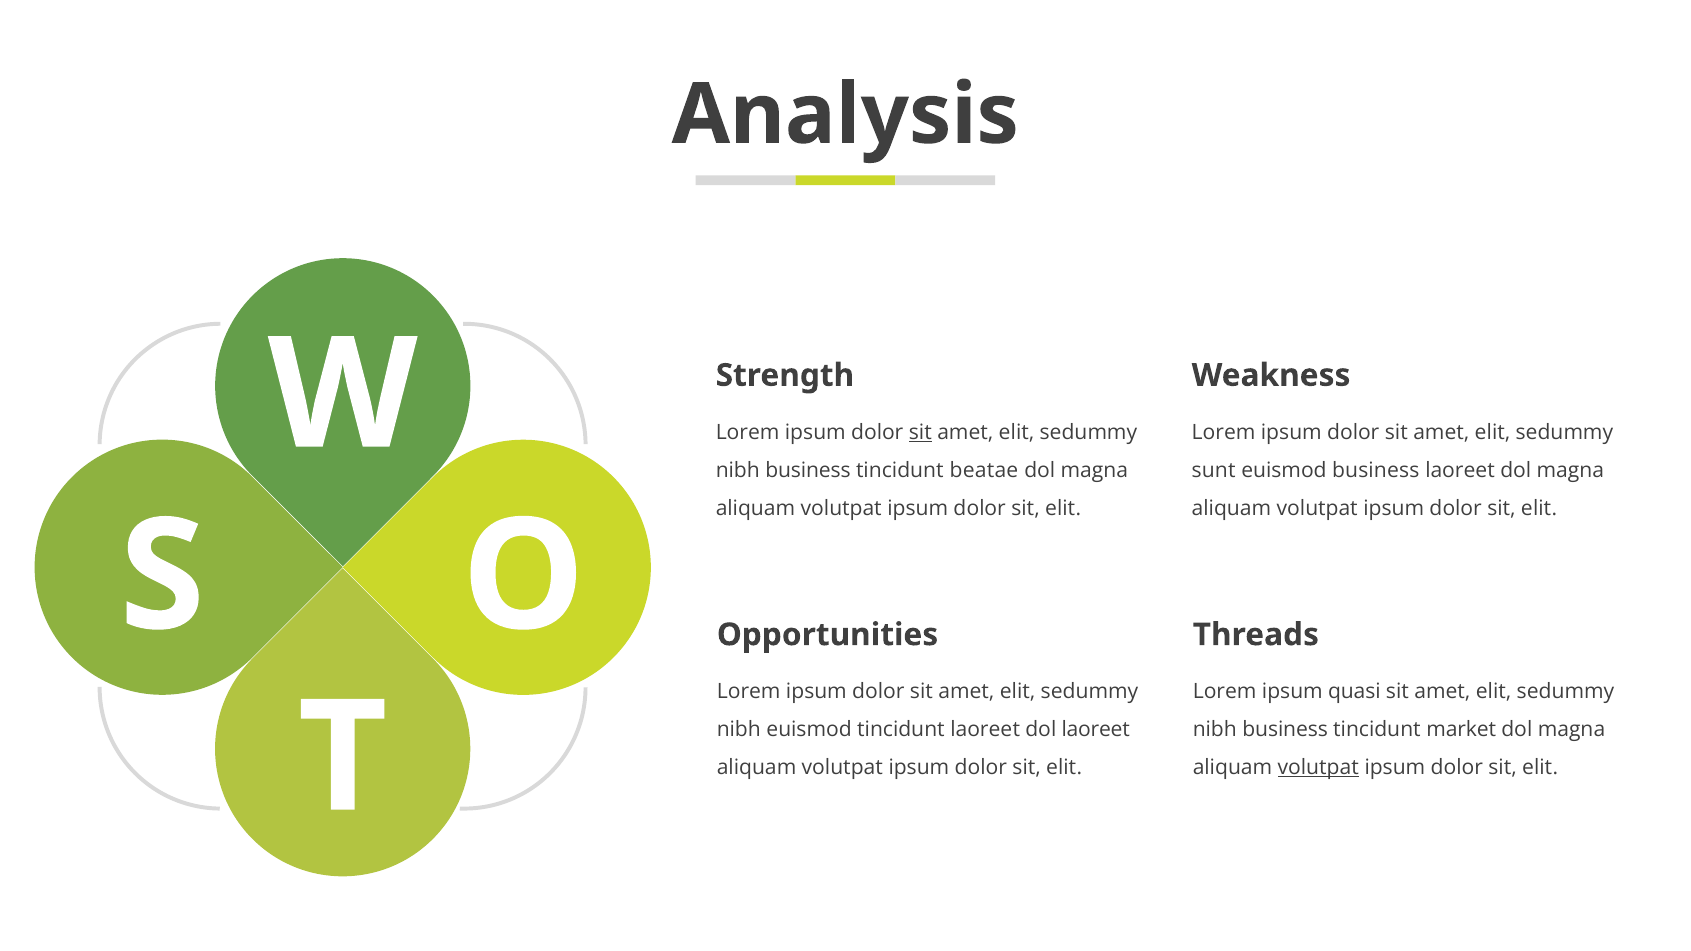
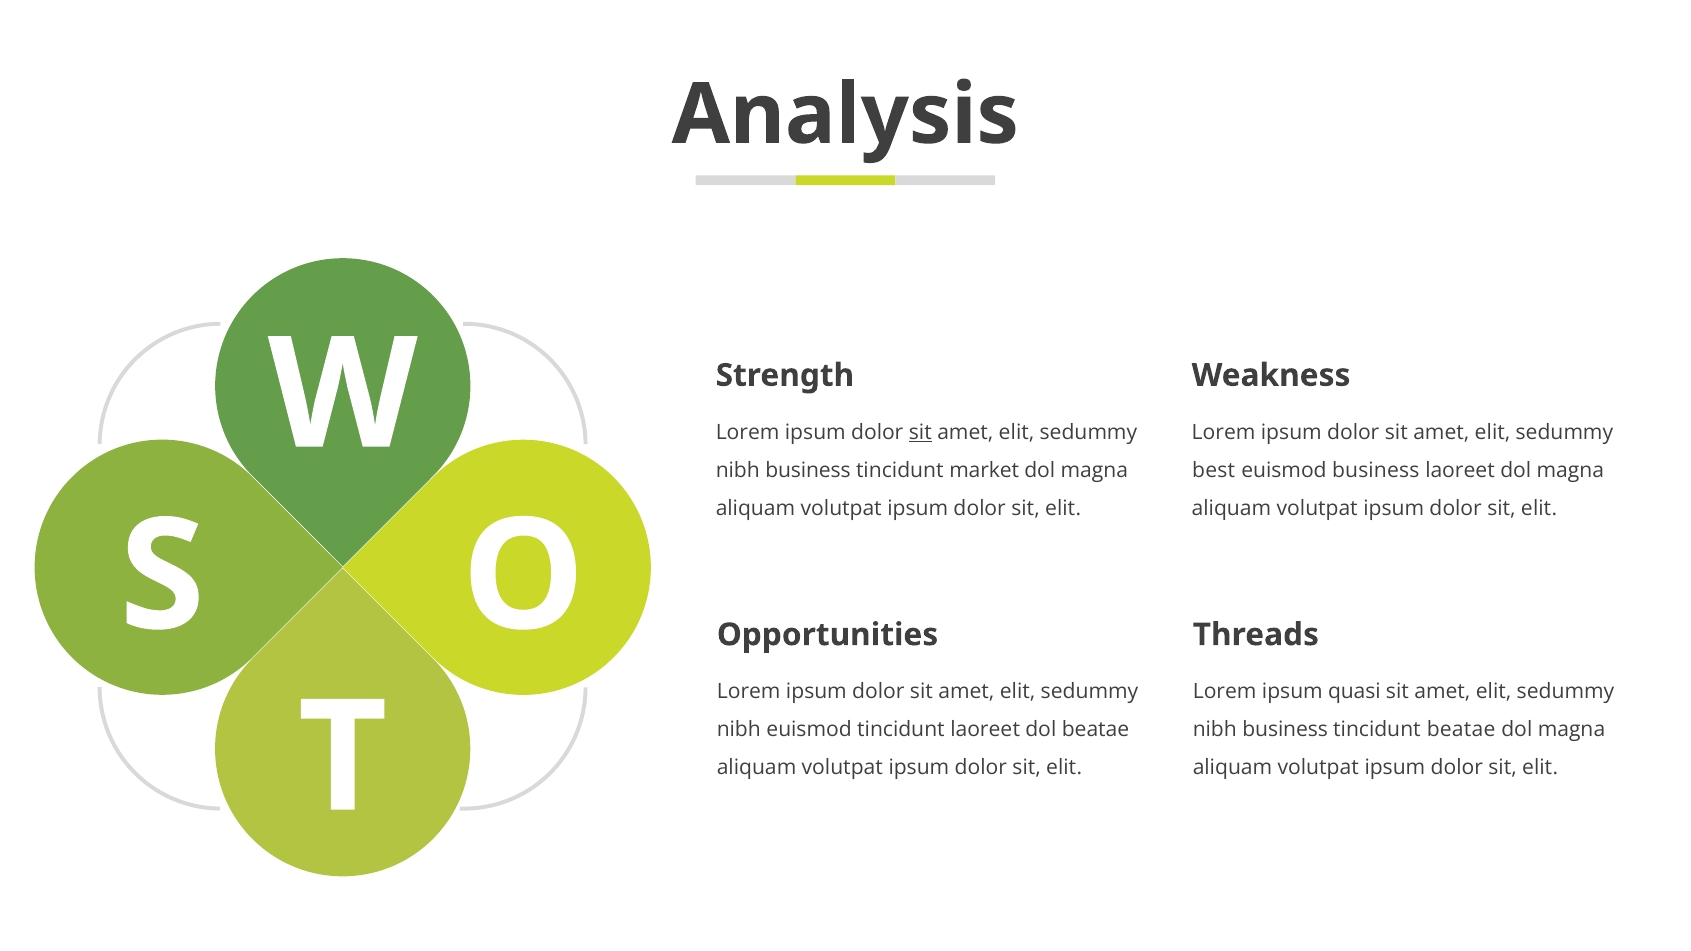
beatae: beatae -> market (984, 470)
sunt: sunt -> best (1214, 470)
dol laoreet: laoreet -> beatae (1096, 730)
tincidunt market: market -> beatae (1461, 730)
volutpat underline: present -> none (1318, 768)
